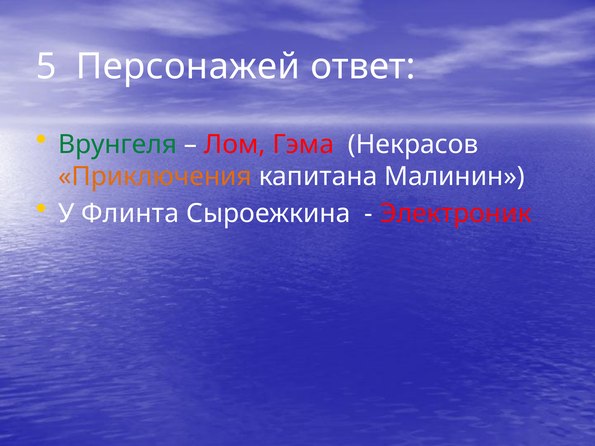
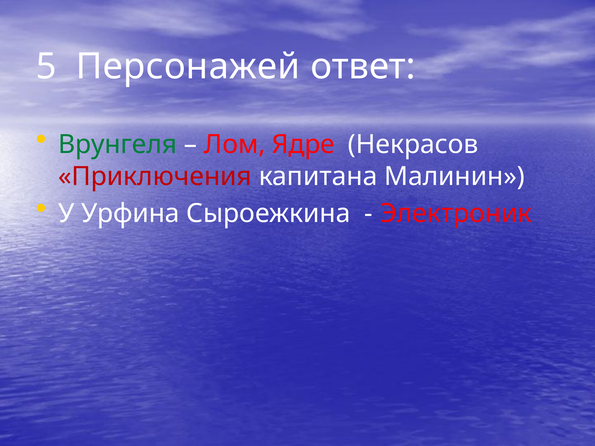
Гэма: Гэма -> Ядре (303, 145)
Приключения colour: orange -> red (155, 176)
Флинта: Флинта -> Урфина (130, 213)
